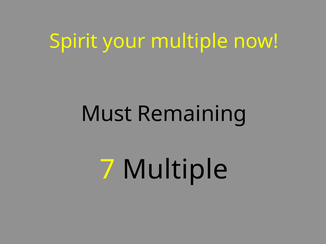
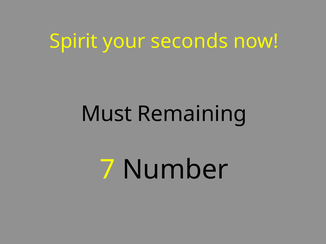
your multiple: multiple -> seconds (189, 41)
7 Multiple: Multiple -> Number (175, 170)
